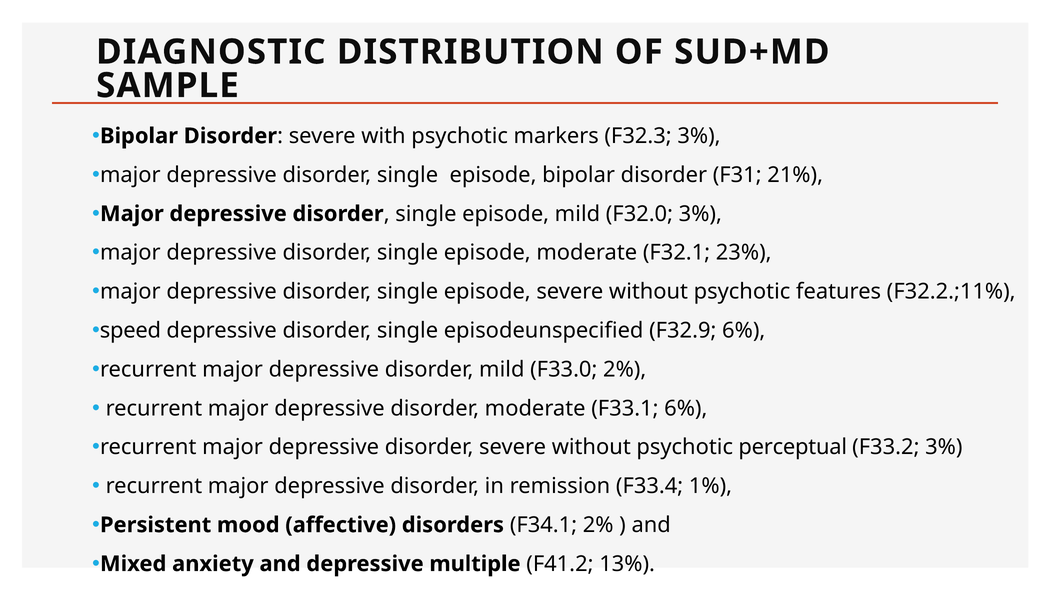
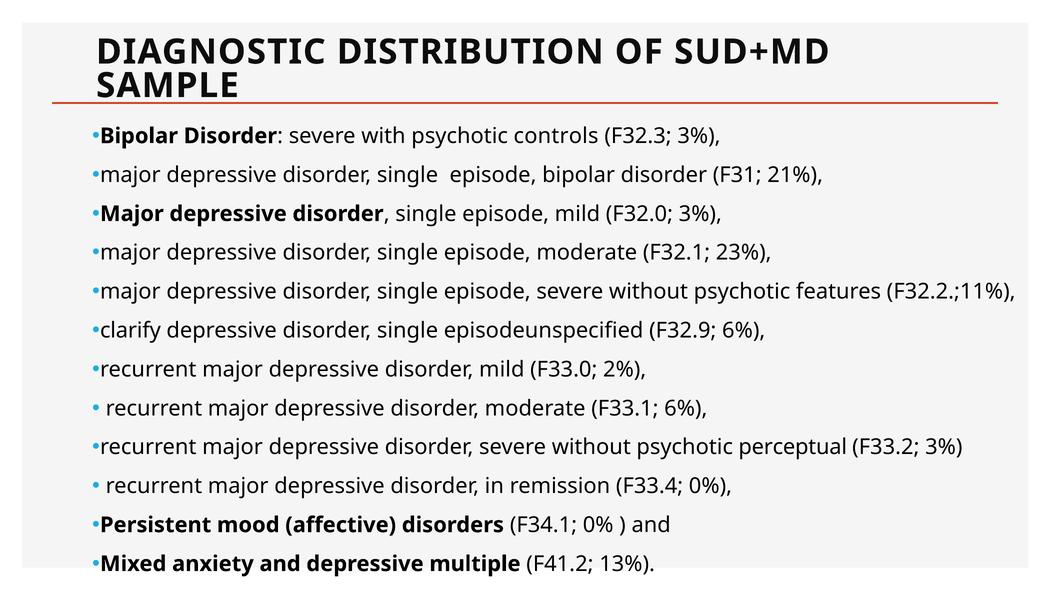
markers: markers -> controls (556, 136)
speed: speed -> clarify (130, 331)
F33.4 1%: 1% -> 0% (710, 487)
F34.1 2%: 2% -> 0% (598, 526)
